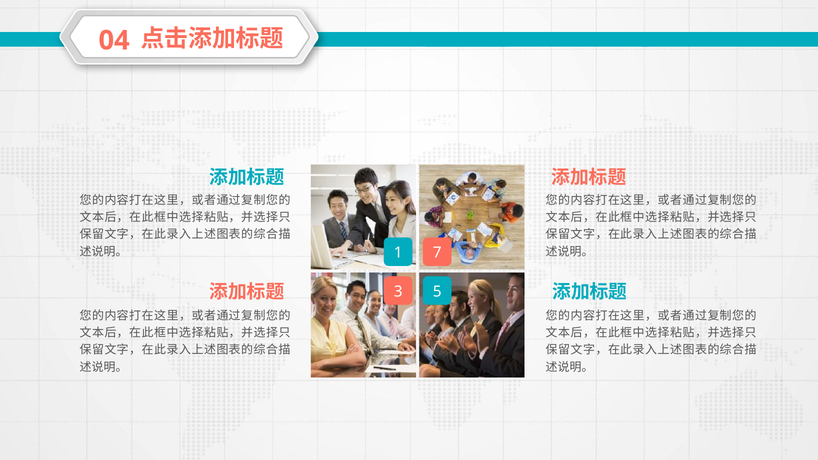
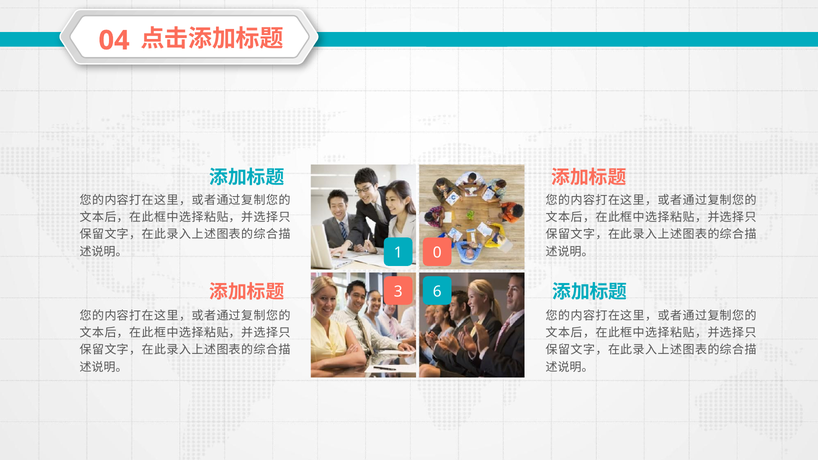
7: 7 -> 0 (437, 253)
5: 5 -> 6 (437, 292)
